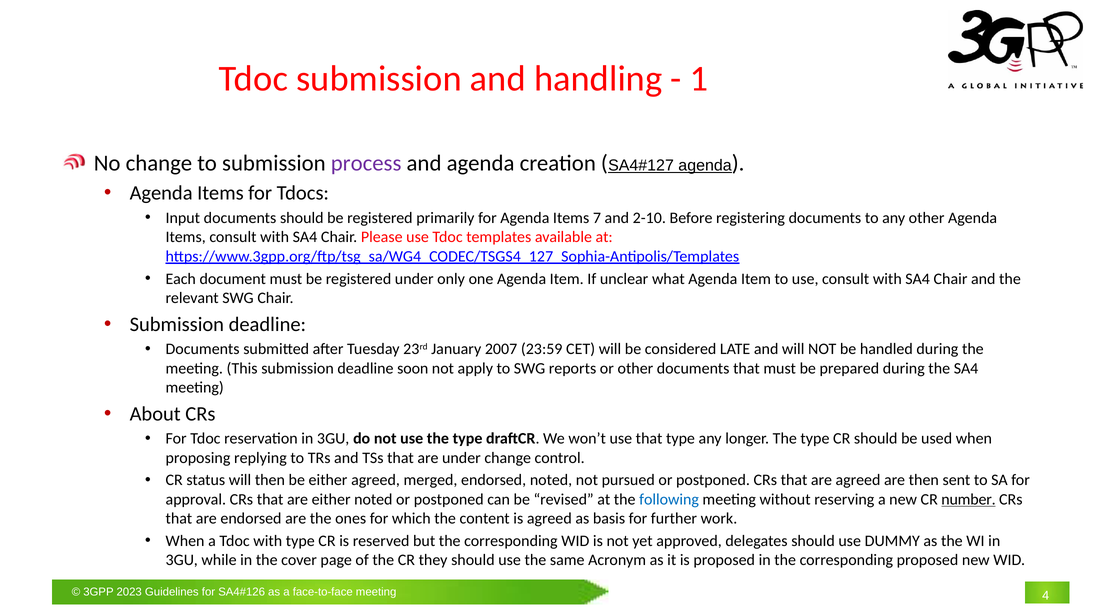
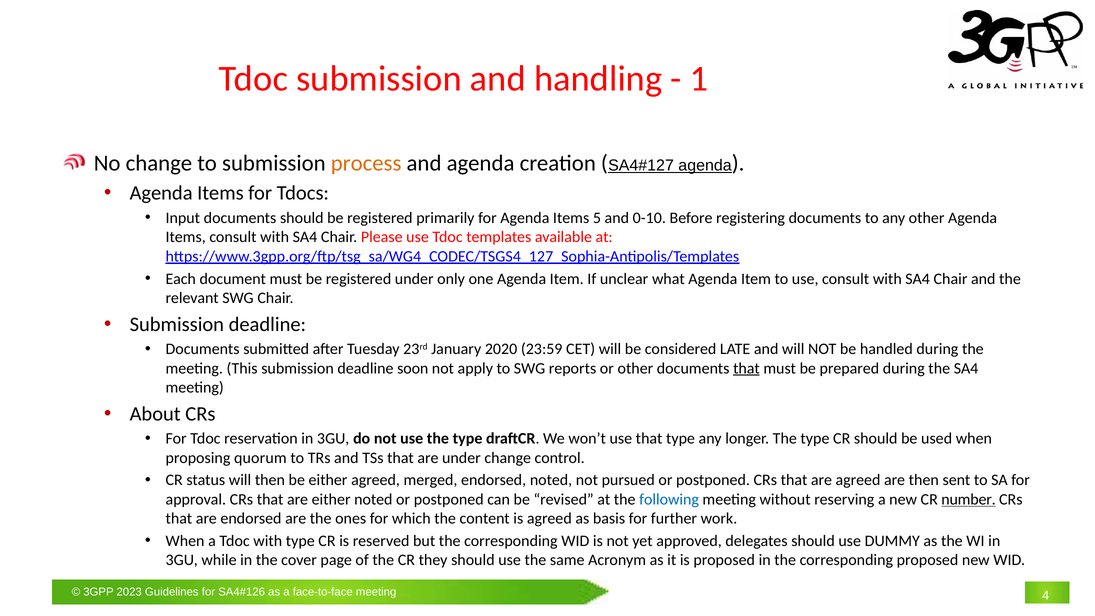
process colour: purple -> orange (366, 163)
7: 7 -> 5 (597, 218)
2-10: 2-10 -> 0-10 (649, 218)
2007: 2007 -> 2020 (501, 349)
that underline: none -> present (746, 368)
replying: replying -> quorum (260, 458)
